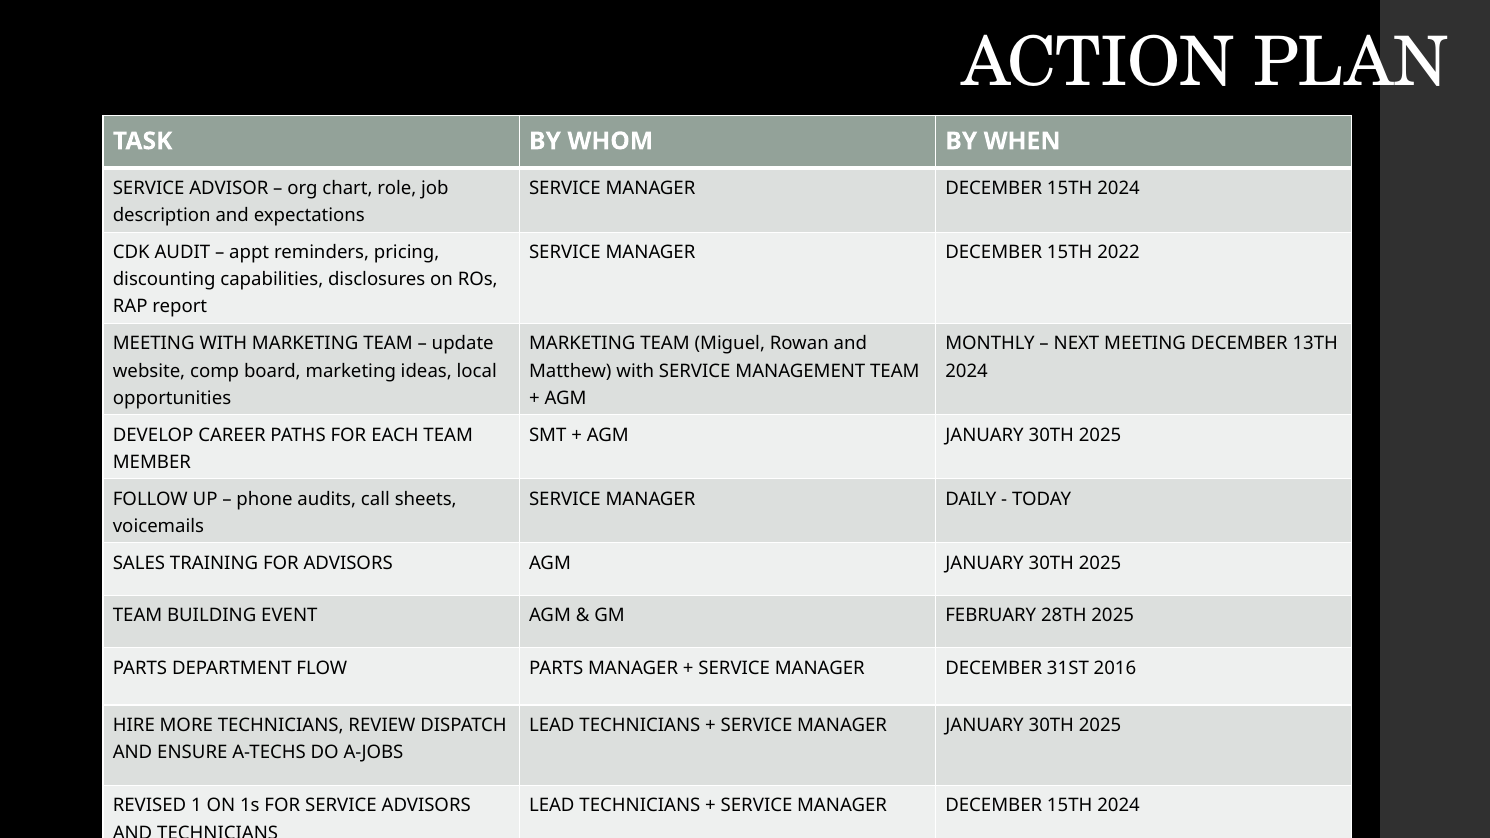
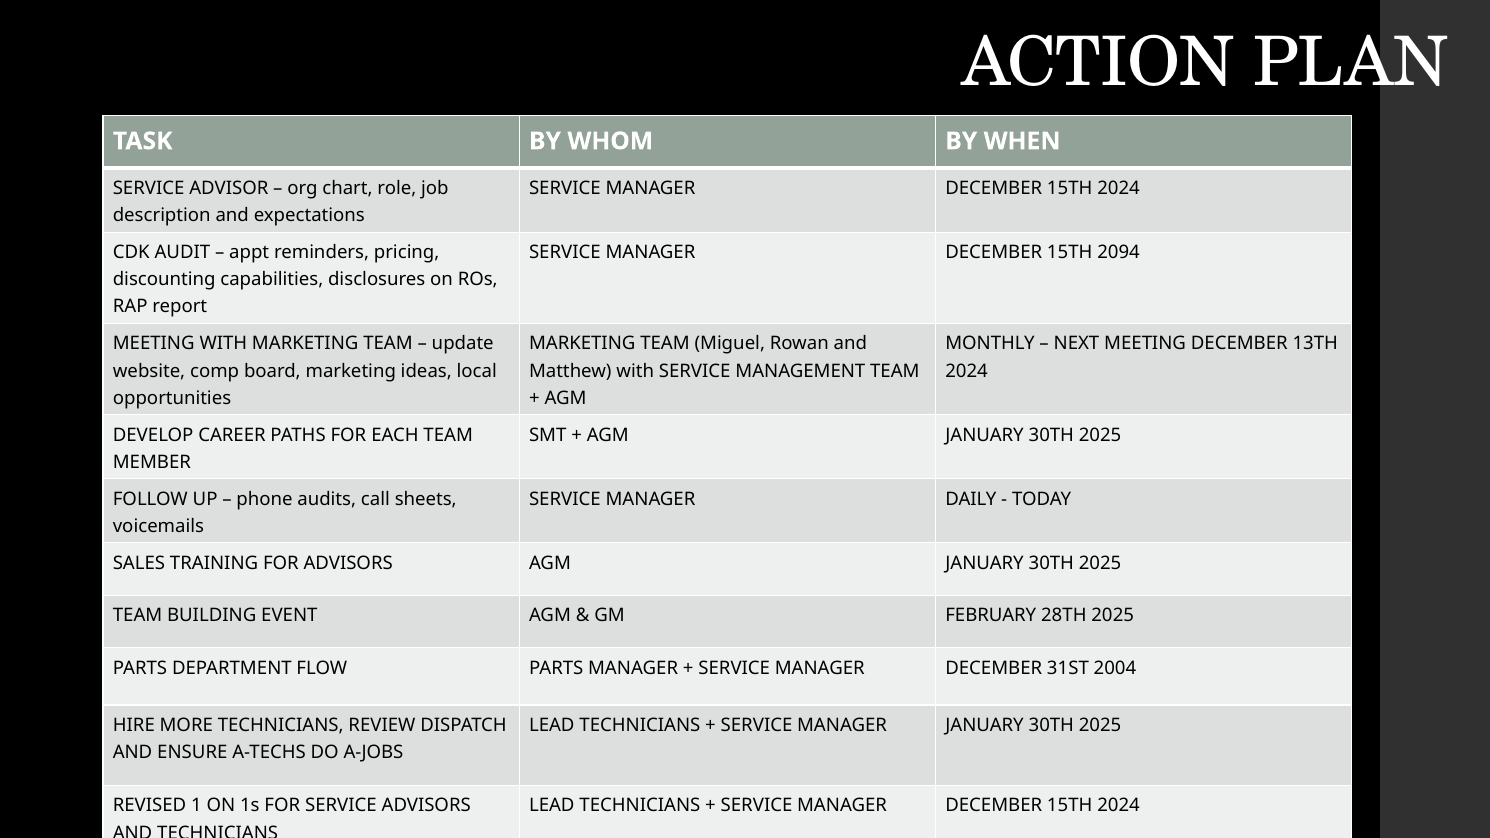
2022: 2022 -> 2094 (1119, 253)
2016: 2016 -> 2004 (1115, 668)
